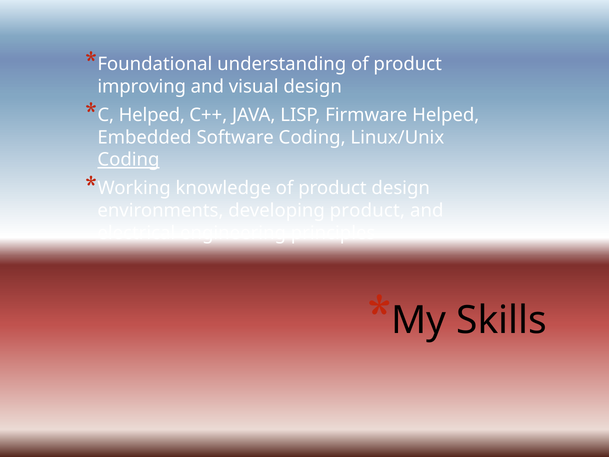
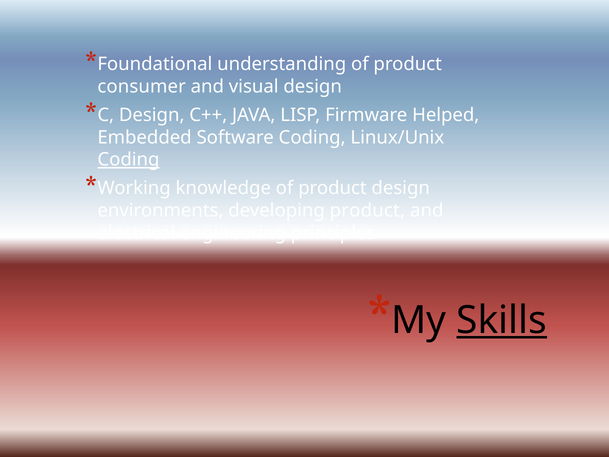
improving: improving -> consumer (142, 87)
C Helped: Helped -> Design (152, 115)
Skills underline: none -> present (502, 320)
